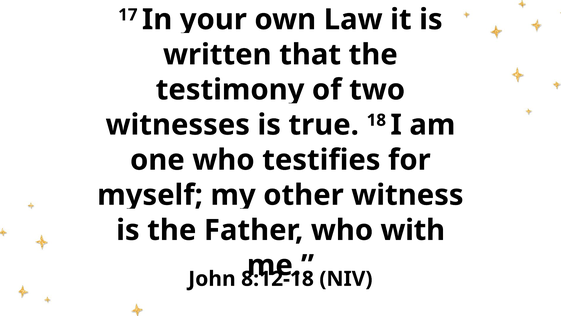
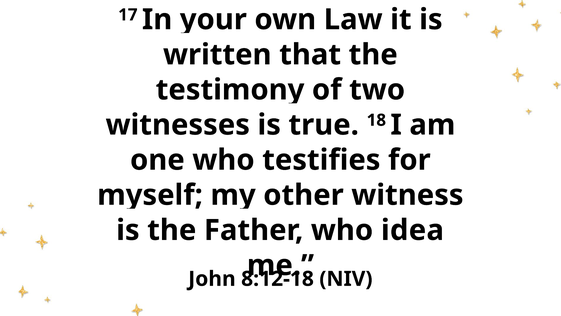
with: with -> idea (412, 230)
